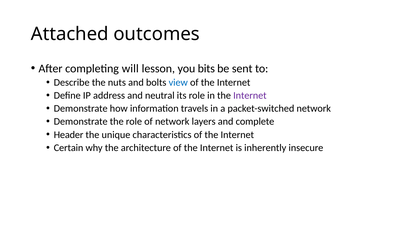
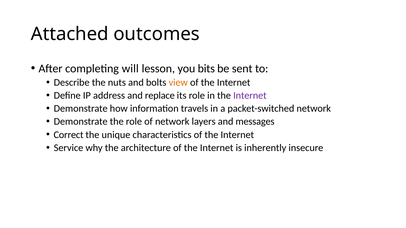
view colour: blue -> orange (178, 83)
neutral: neutral -> replace (160, 96)
complete: complete -> messages (255, 122)
Header: Header -> Correct (69, 135)
Certain: Certain -> Service (69, 148)
